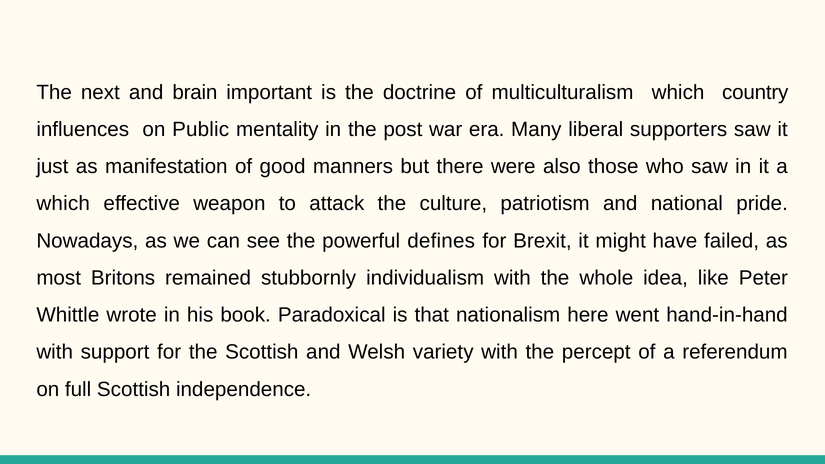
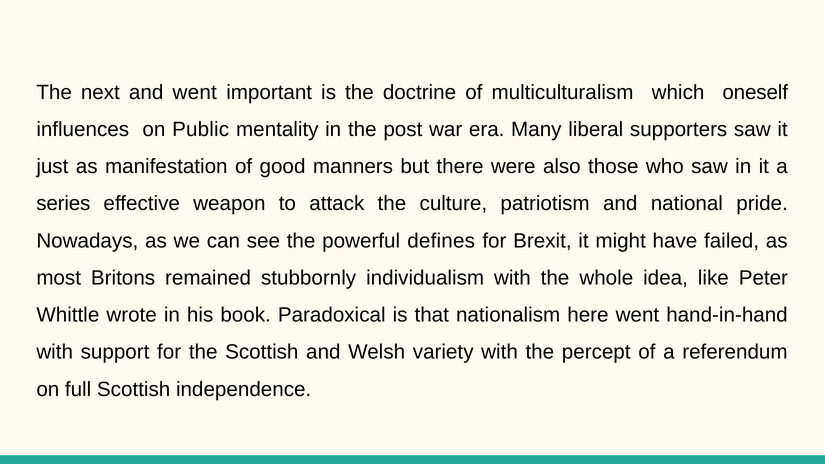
and brain: brain -> went (195, 92)
country: country -> oneself (755, 92)
which: which -> series (63, 204)
